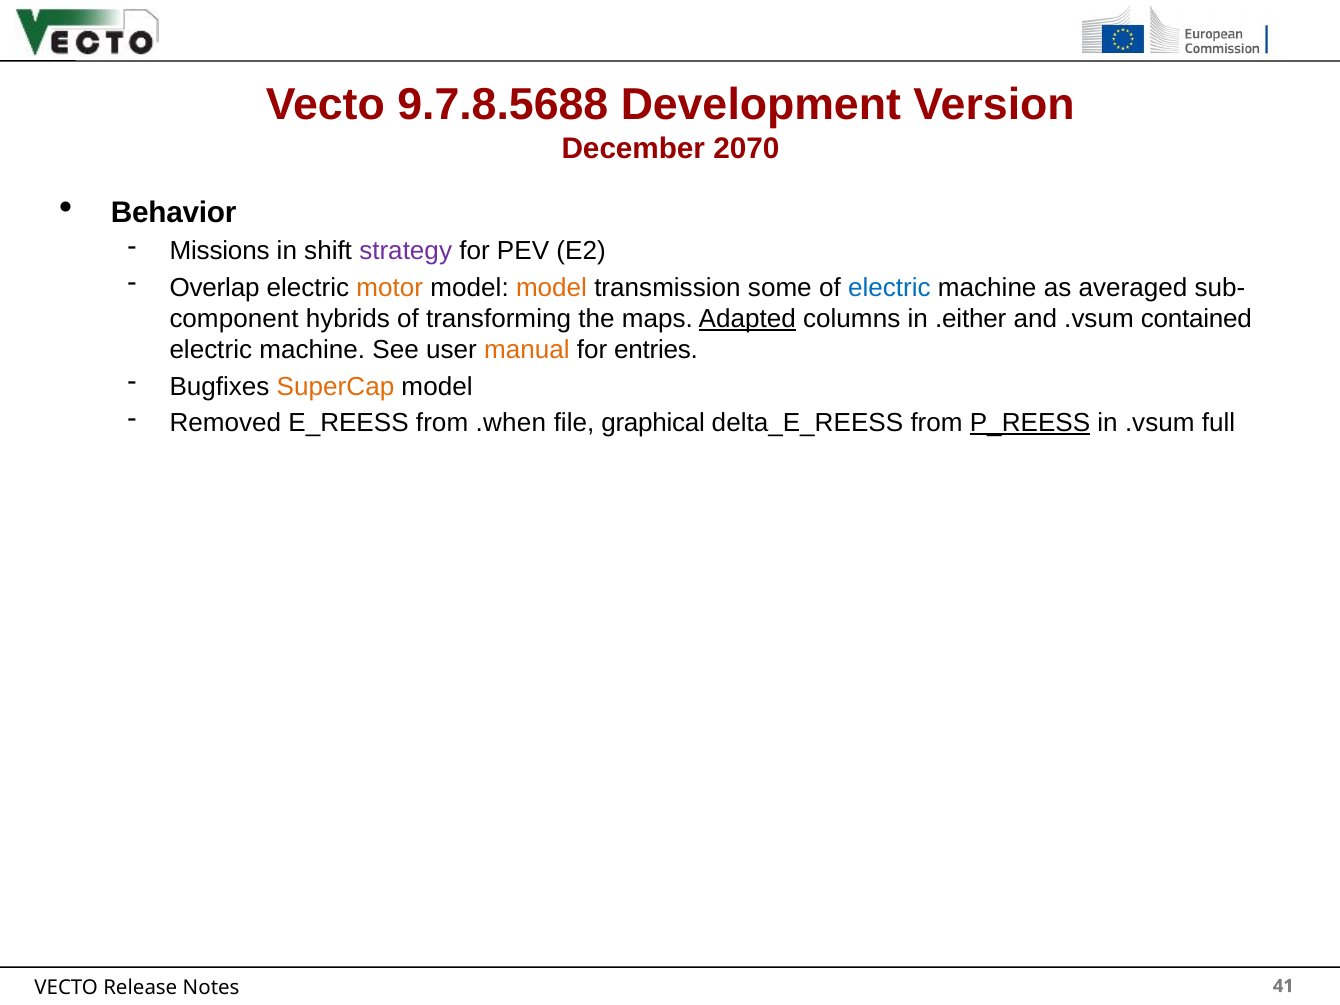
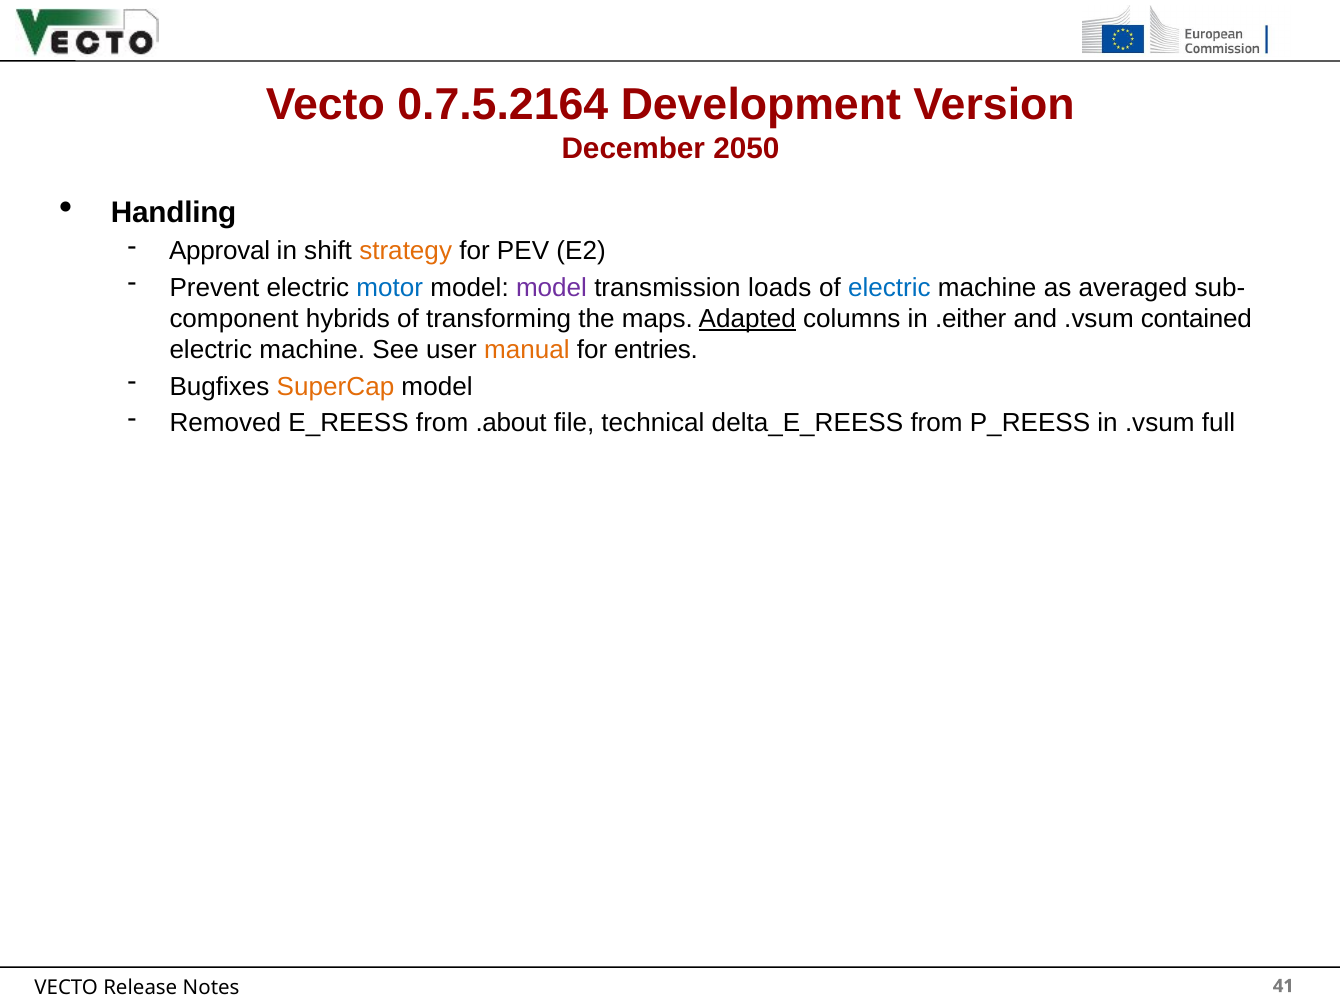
9.7.8.5688: 9.7.8.5688 -> 0.7.5.2164 (503, 105)
2070: 2070 -> 2050 (746, 148)
Behavior: Behavior -> Handling (174, 212)
Missions: Missions -> Approval (220, 251)
strategy colour: purple -> orange (406, 251)
Overlap: Overlap -> Prevent (214, 287)
motor colour: orange -> blue (390, 287)
model colour: orange -> purple (552, 287)
some: some -> loads (780, 287)
.when: .when -> .about (511, 423)
graphical: graphical -> technical (653, 423)
P_REESS underline: present -> none (1030, 423)
